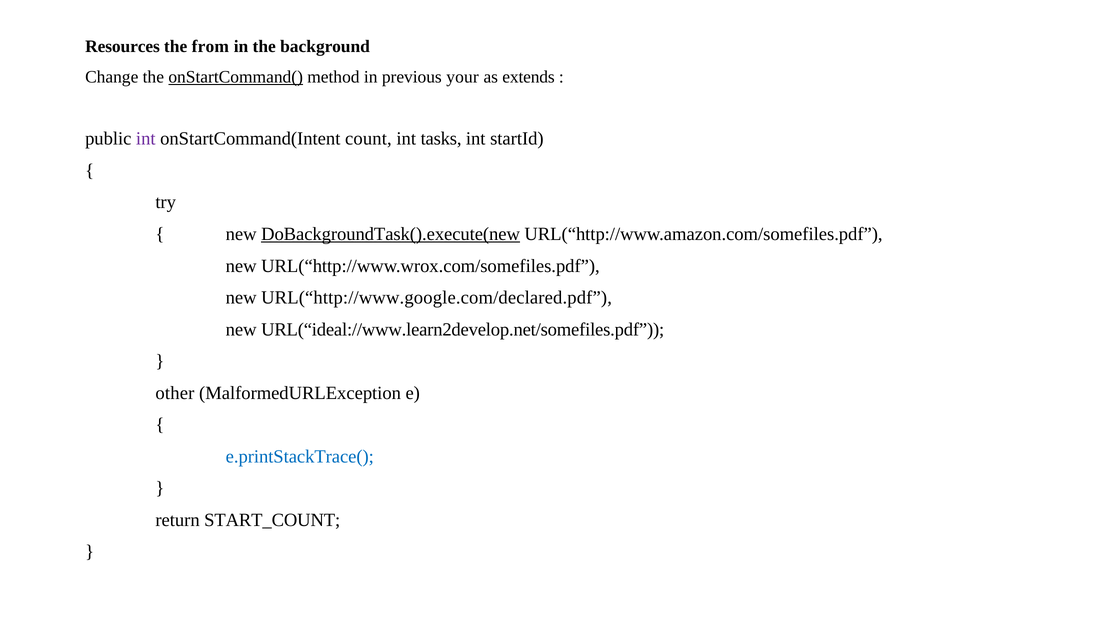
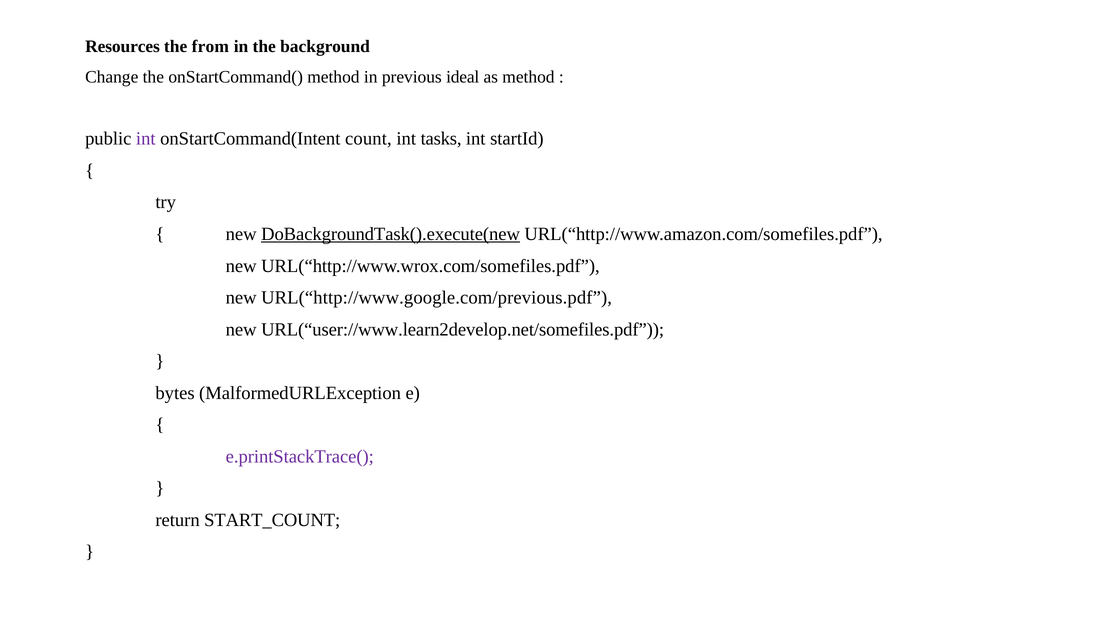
onStartCommand( underline: present -> none (236, 77)
your: your -> ideal (463, 77)
as extends: extends -> method (528, 77)
URL(“http://www.google.com/declared.pdf: URL(“http://www.google.com/declared.pdf -> URL(“http://www.google.com/previous.pdf (437, 297)
URL(“ideal://www.learn2develop.net/somefiles.pdf: URL(“ideal://www.learn2develop.net/somefiles.pdf -> URL(“user://www.learn2develop.net/somefiles.pdf (463, 329)
other: other -> bytes (175, 392)
e.printStackTrace( colour: blue -> purple (300, 456)
